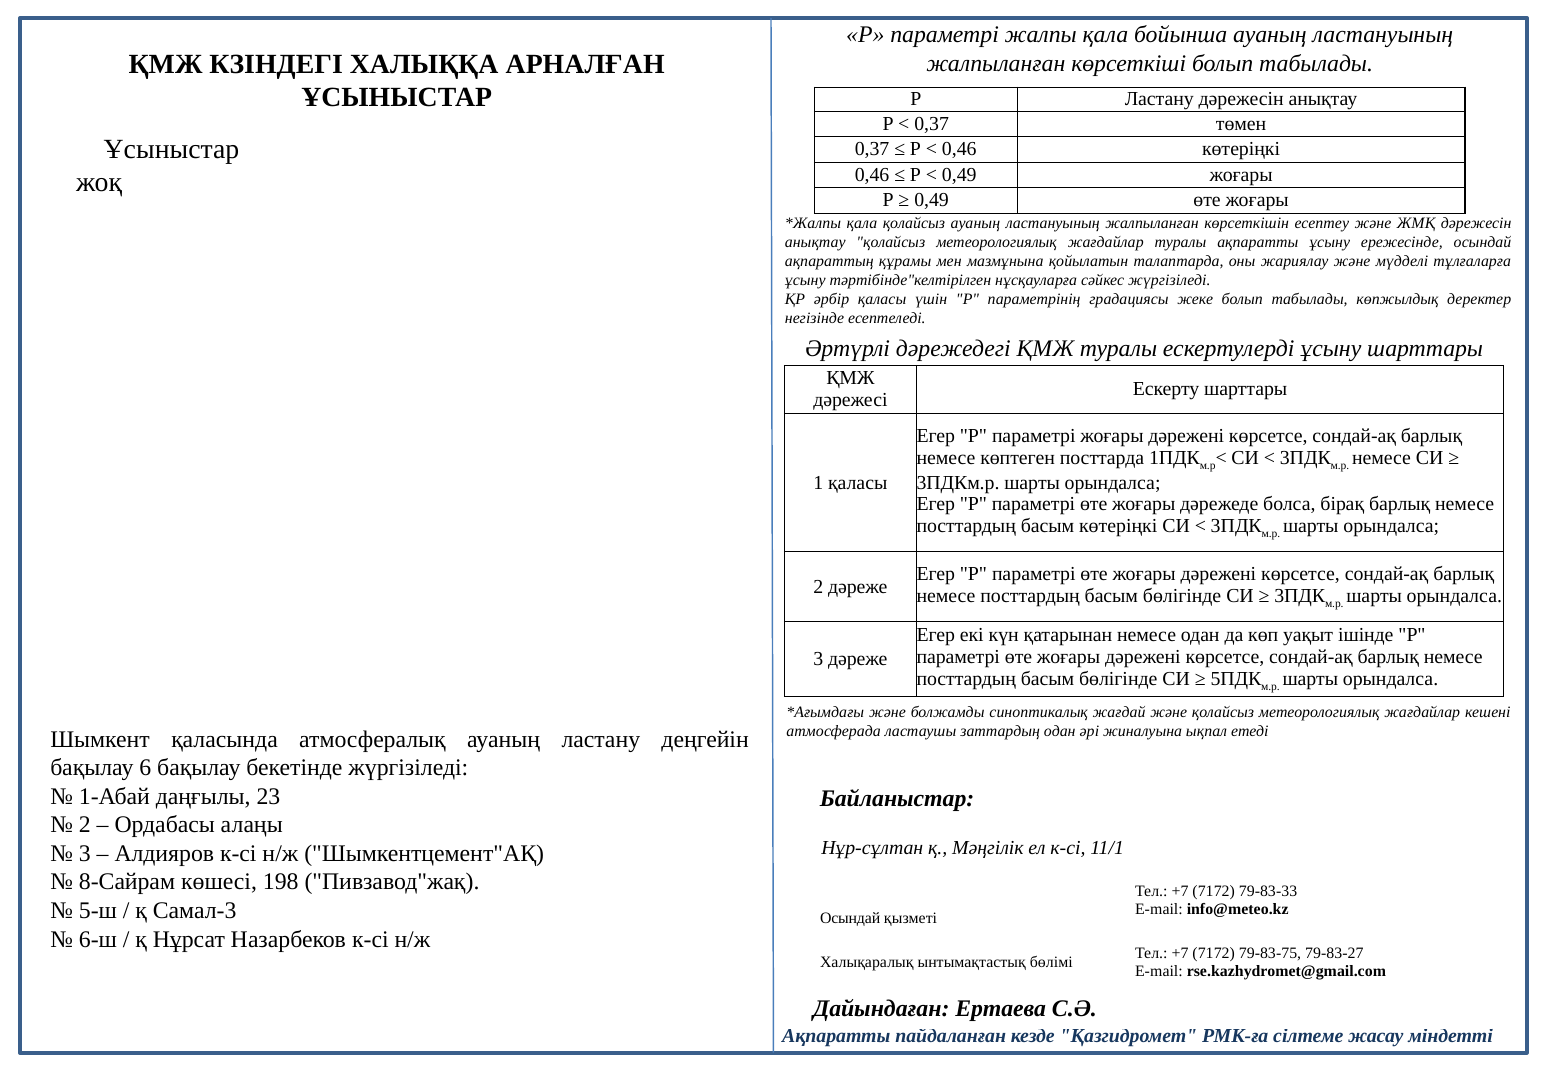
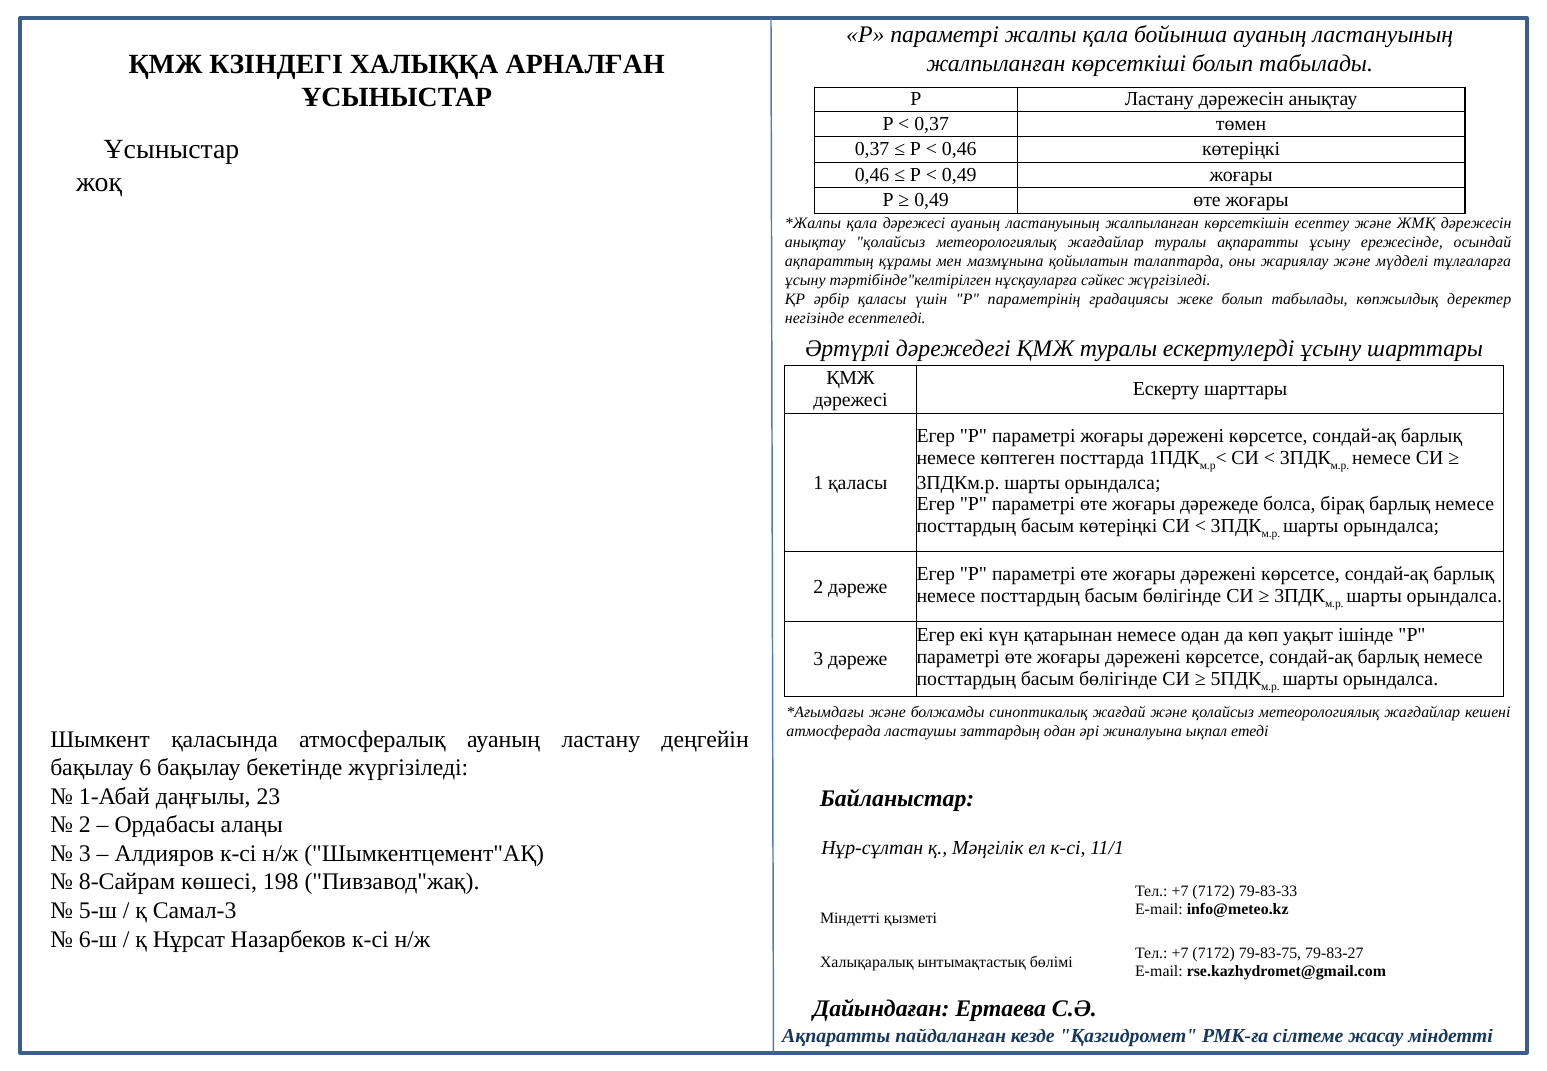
қала қолайсыз: қолайсыз -> дәрежесі (914, 223)
Осындай: Осындай -> Міндетті (850, 918)
